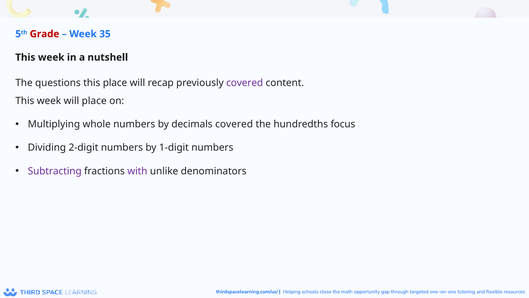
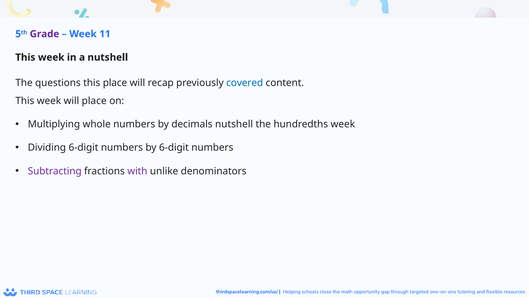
Grade colour: red -> purple (45, 34)
35: 35 -> 11 (105, 34)
covered colour: purple -> blue (245, 83)
decimals covered: covered -> nutshell (234, 124)
hundredths focus: focus -> week (343, 124)
Dividing 2-digit: 2-digit -> 6-digit (83, 147)
by 1-digit: 1-digit -> 6-digit (174, 147)
